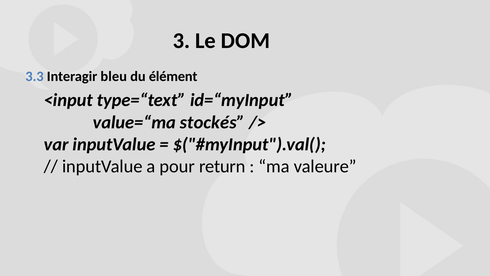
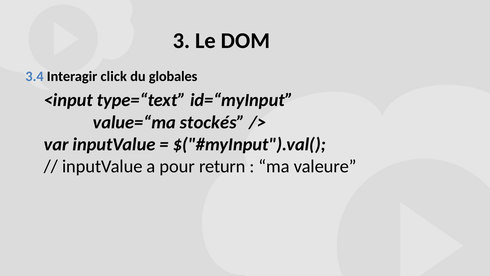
3.3: 3.3 -> 3.4 (35, 76)
bleu: bleu -> click (114, 76)
élément: élément -> globales (173, 76)
